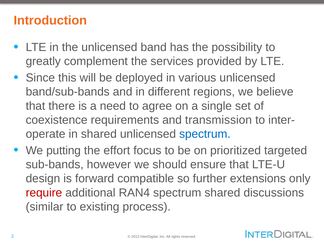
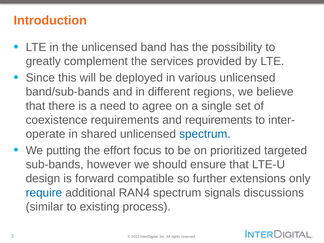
and transmission: transmission -> requirements (219, 120)
require colour: red -> blue (44, 193)
spectrum shared: shared -> signals (222, 193)
